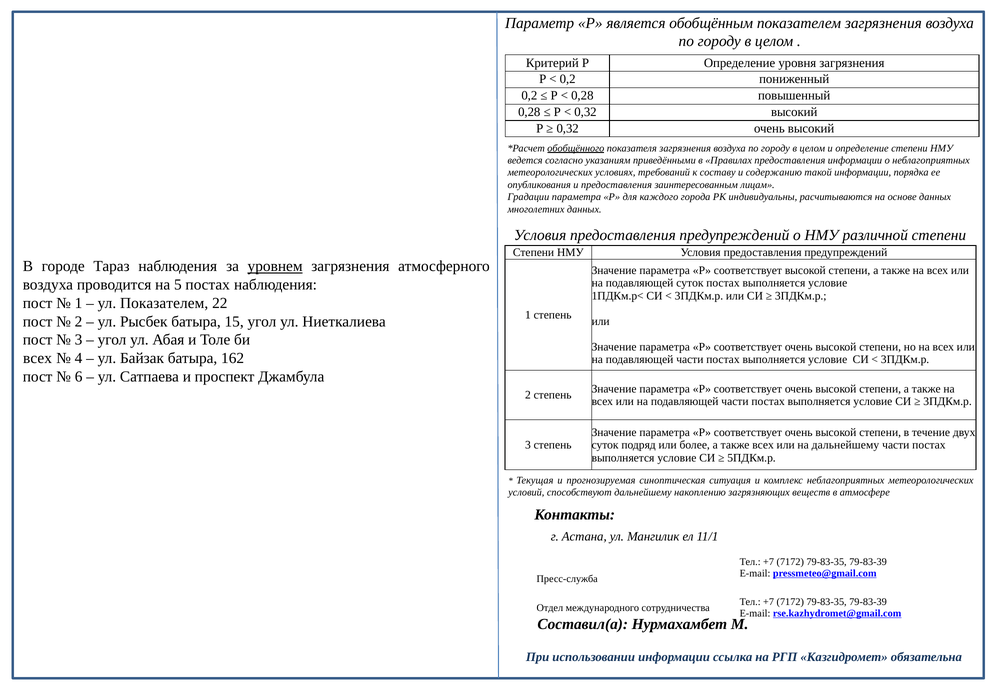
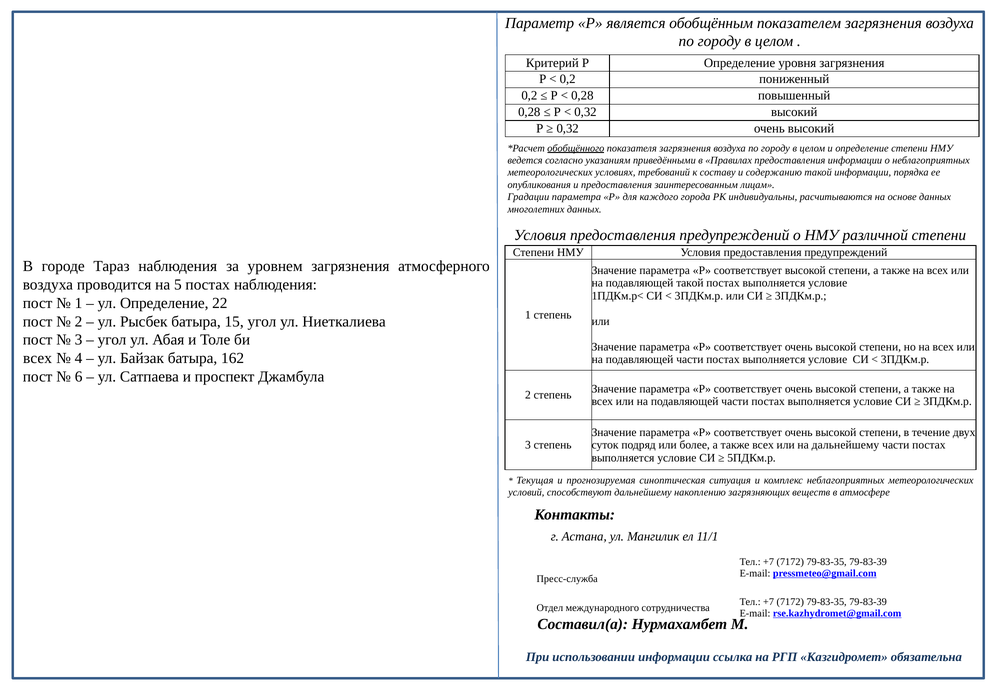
уровнем underline: present -> none (275, 266)
подавляющей суток: суток -> такой (690, 283)
ул Показателем: Показателем -> Определение (164, 303)
